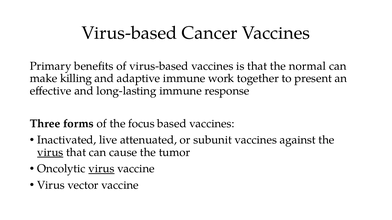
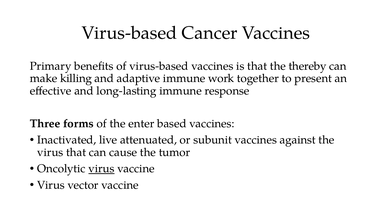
normal: normal -> thereby (308, 66)
focus: focus -> enter (141, 124)
virus underline: present -> none (50, 153)
